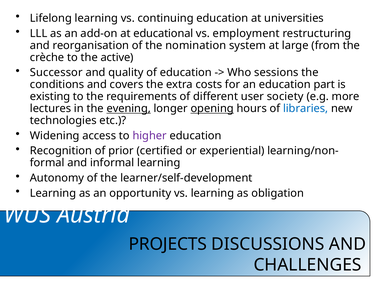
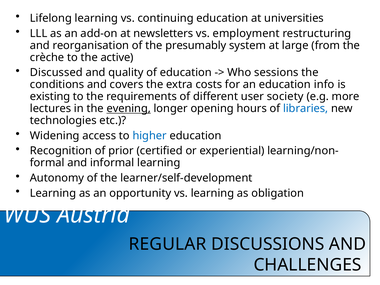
educational: educational -> newsletters (163, 33)
nomination: nomination -> presumably (196, 45)
Successor: Successor -> Discussed (56, 73)
part: part -> info (324, 85)
opening underline: present -> none (212, 108)
higher colour: purple -> blue (150, 136)
PROJECTS: PROJECTS -> REGULAR (168, 244)
